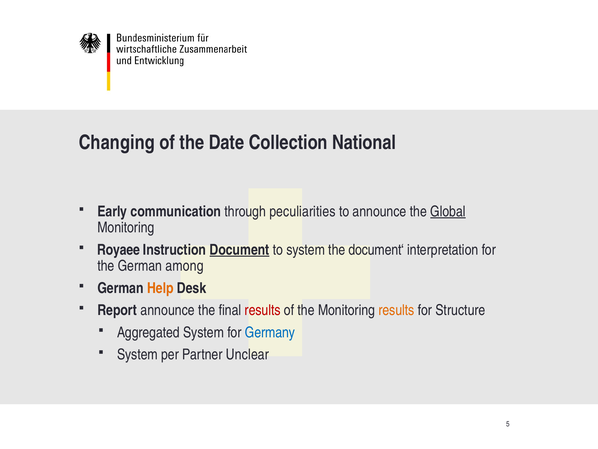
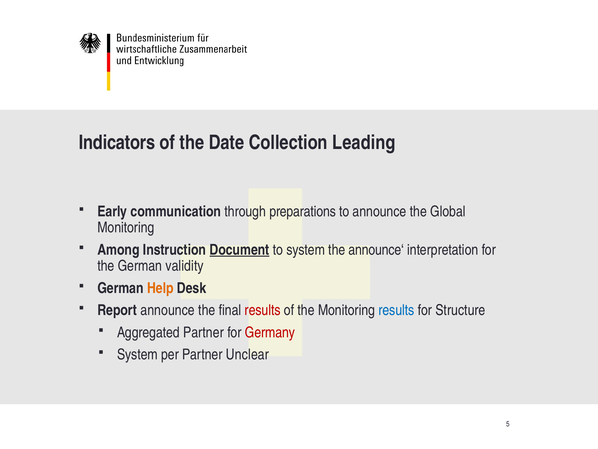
Changing: Changing -> Indicators (117, 142)
National: National -> Leading (364, 142)
peculiarities: peculiarities -> preparations (303, 211)
Global underline: present -> none (448, 211)
Royaee: Royaee -> Among (118, 250)
document‘: document‘ -> announce‘ (376, 250)
among: among -> validity (185, 266)
results colour: orange -> blue (396, 310)
Aggregated System: System -> Partner (204, 332)
Germany colour: blue -> red (270, 332)
